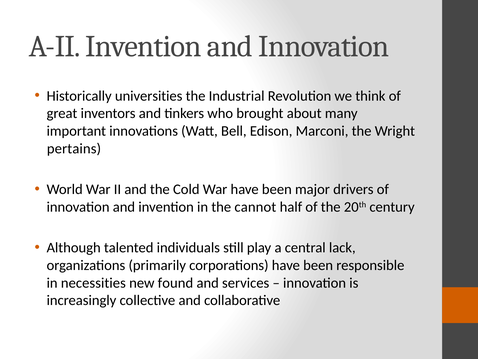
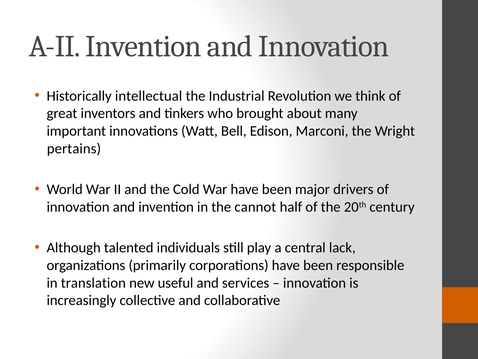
universities: universities -> intellectual (149, 96)
necessities: necessities -> translation (93, 282)
found: found -> useful (176, 282)
